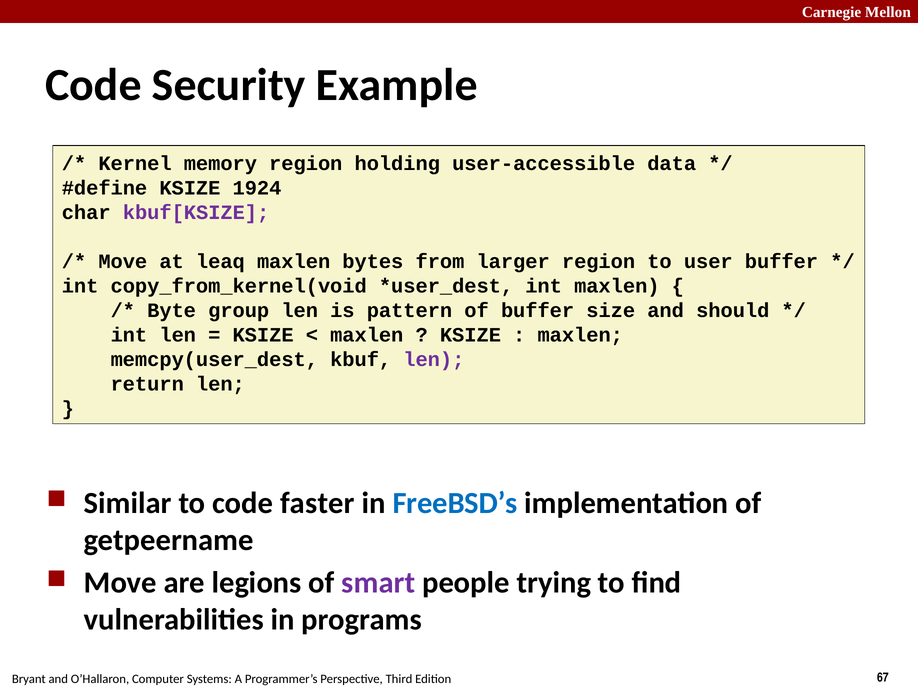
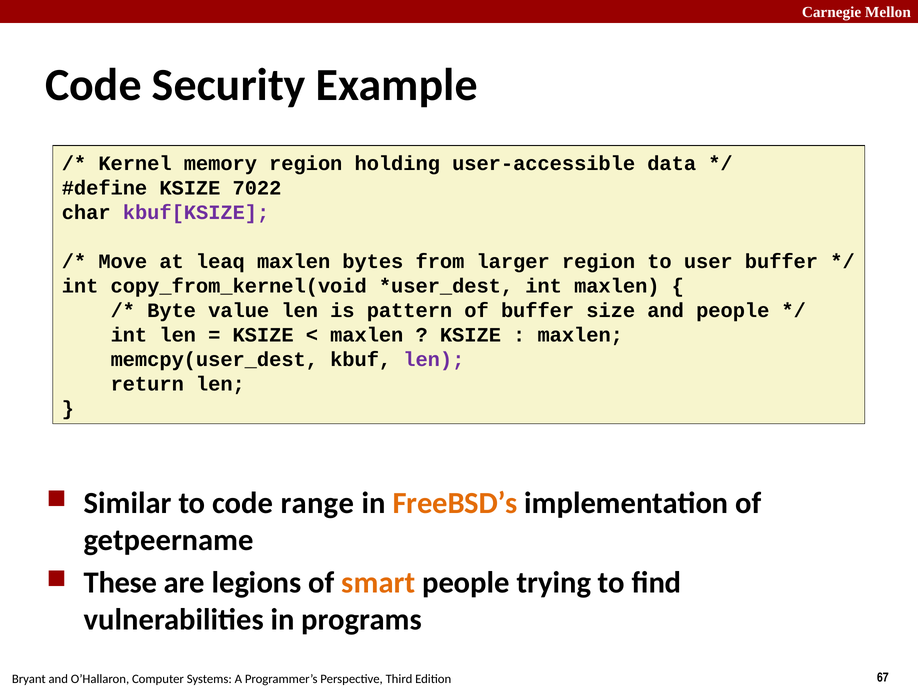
1924: 1924 -> 7022 (257, 188)
group: group -> value (239, 310)
and should: should -> people (733, 310)
faster: faster -> range (317, 503)
FreeBSD’s colour: blue -> orange (455, 503)
Move: Move -> These (120, 582)
smart colour: purple -> orange (378, 582)
